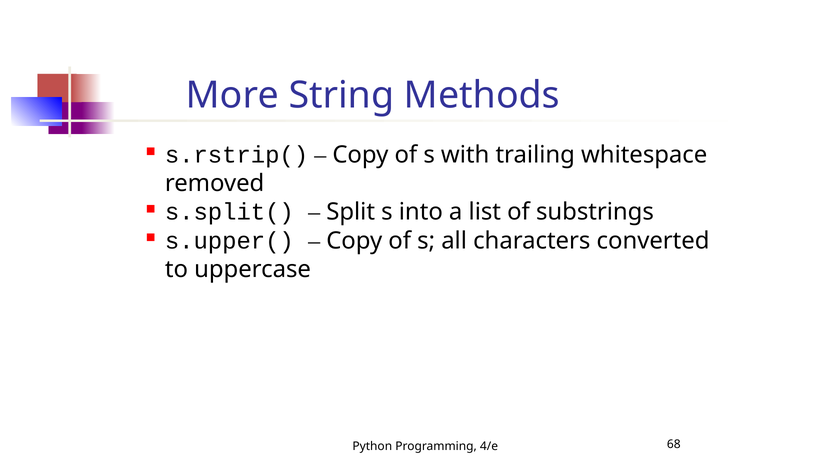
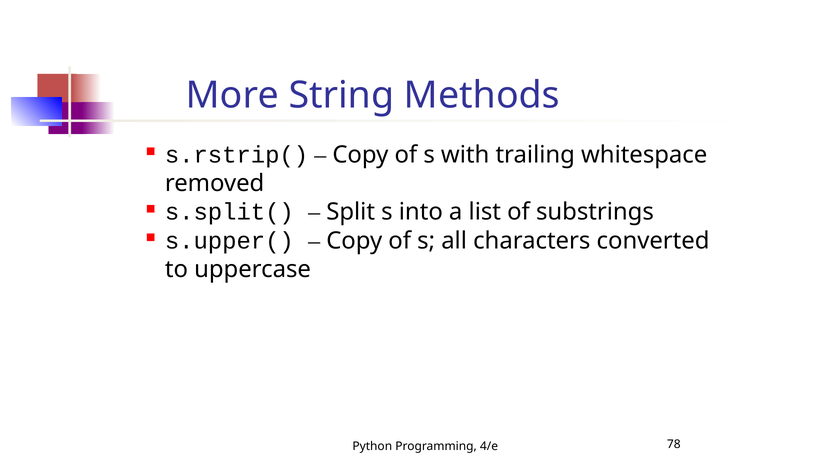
68: 68 -> 78 (674, 445)
